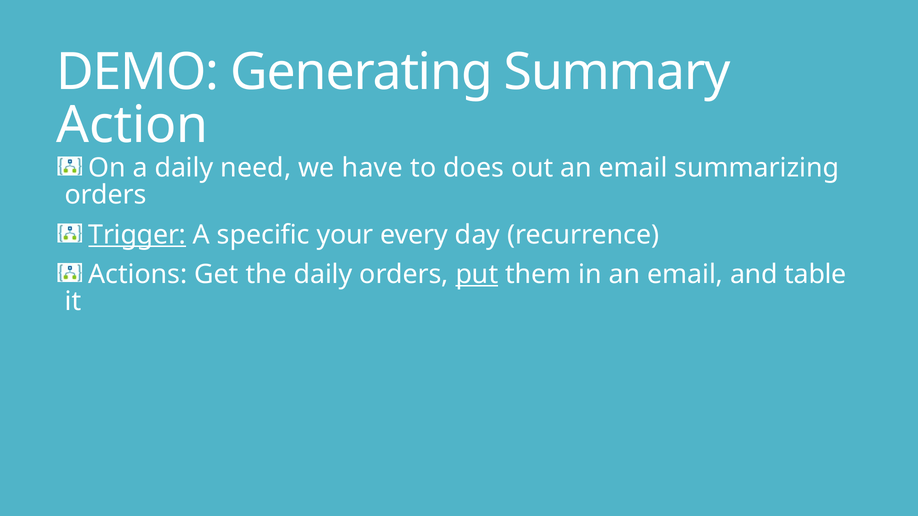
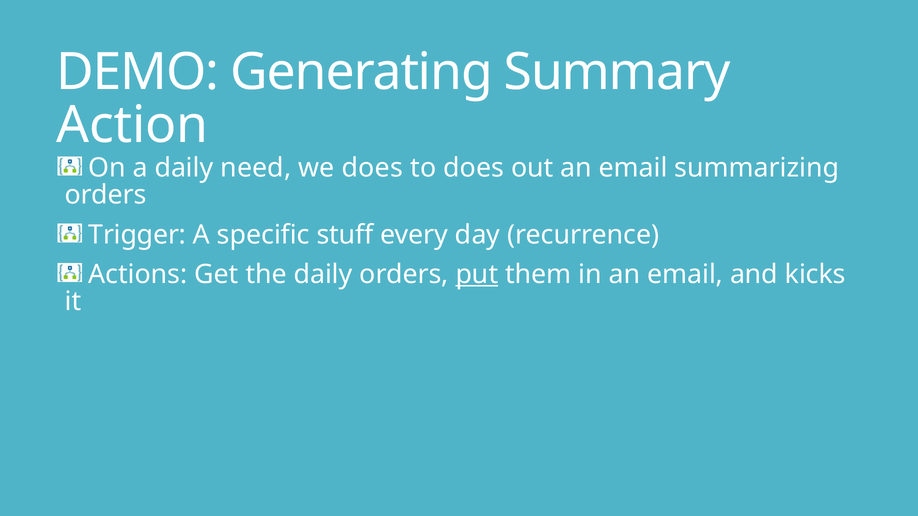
we have: have -> does (372, 168)
Trigger underline: present -> none (137, 235)
your: your -> stuff (345, 235)
table: table -> kicks (815, 275)
